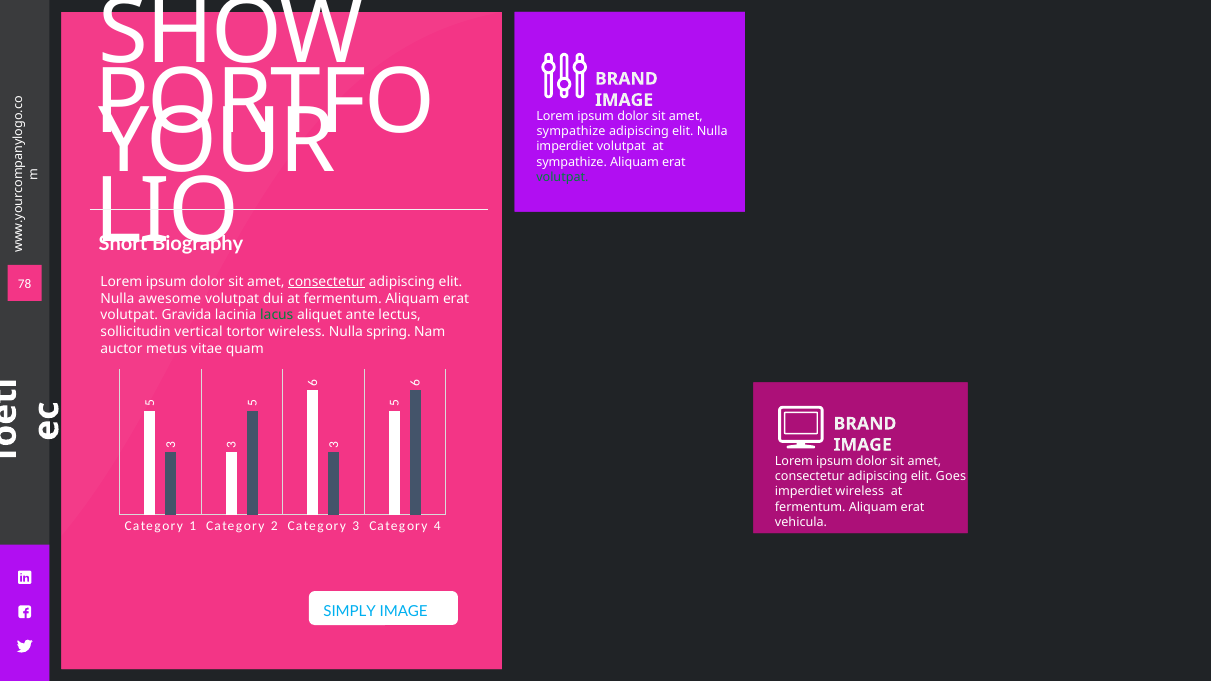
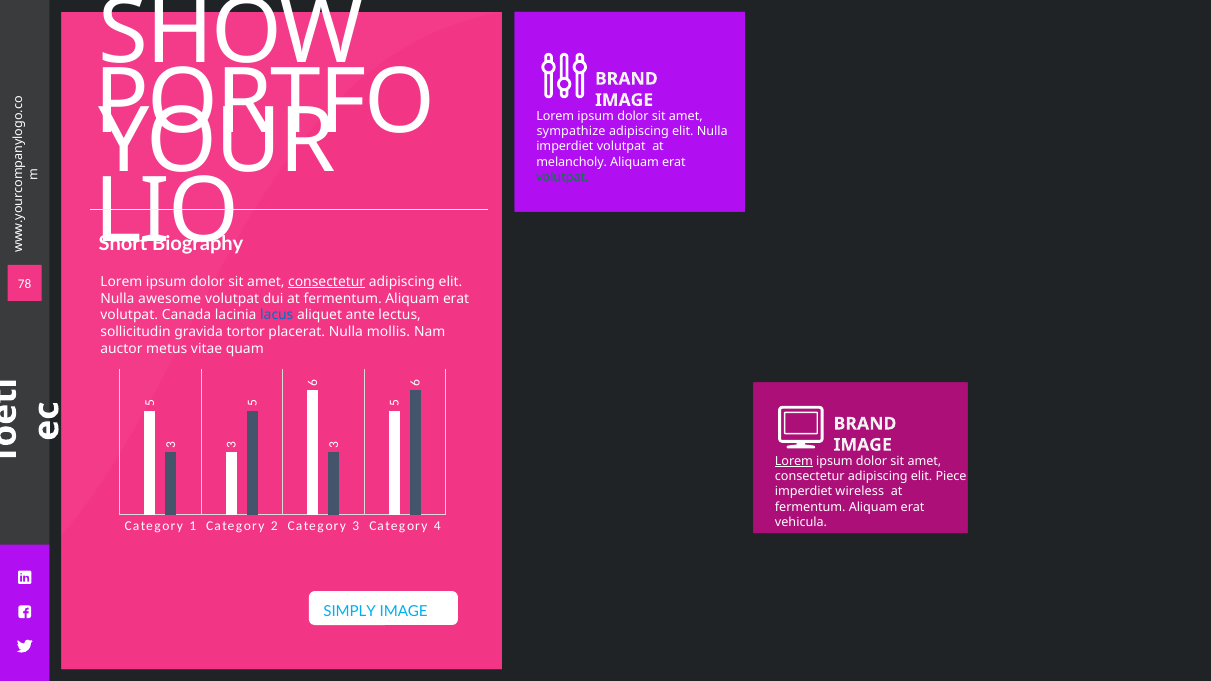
sympathize: sympathize -> melancholy (572, 162)
Gravida: Gravida -> Canada (187, 315)
lacus colour: green -> blue (277, 315)
vertical: vertical -> gravida (199, 332)
tortor wireless: wireless -> placerat (297, 332)
spring: spring -> mollis (388, 332)
Lorem underline: none -> present (794, 462)
Goes: Goes -> Piece (951, 477)
